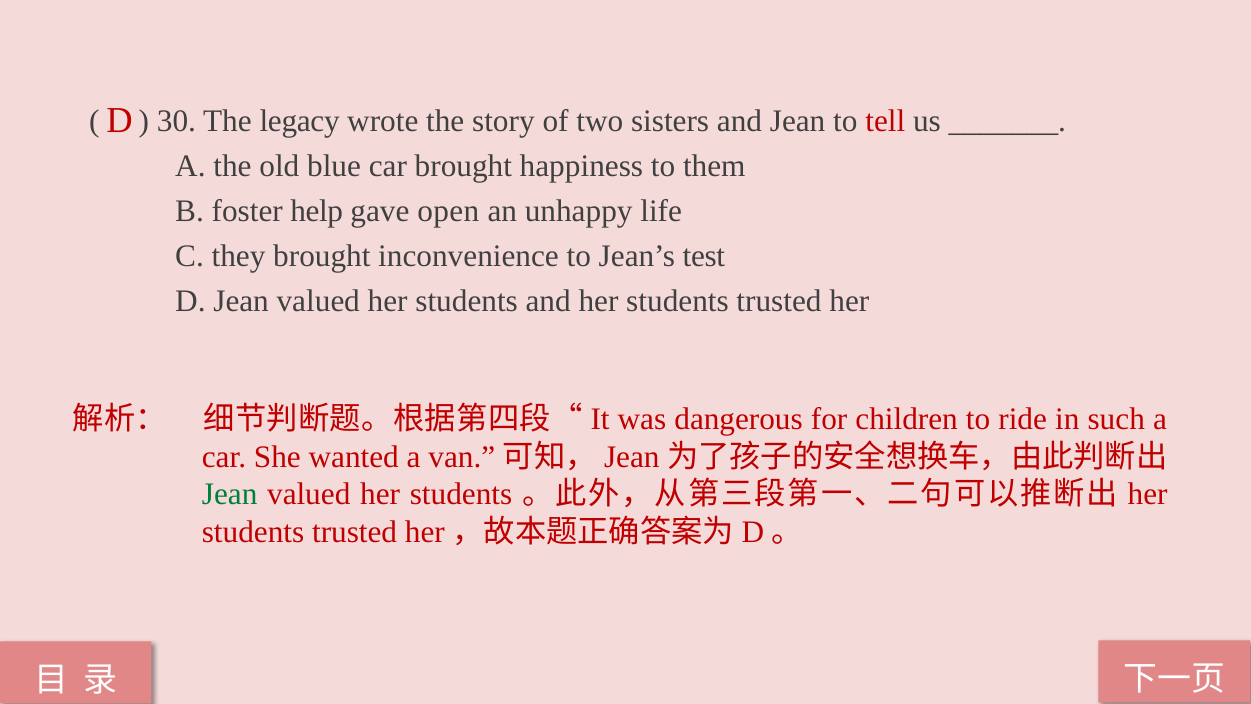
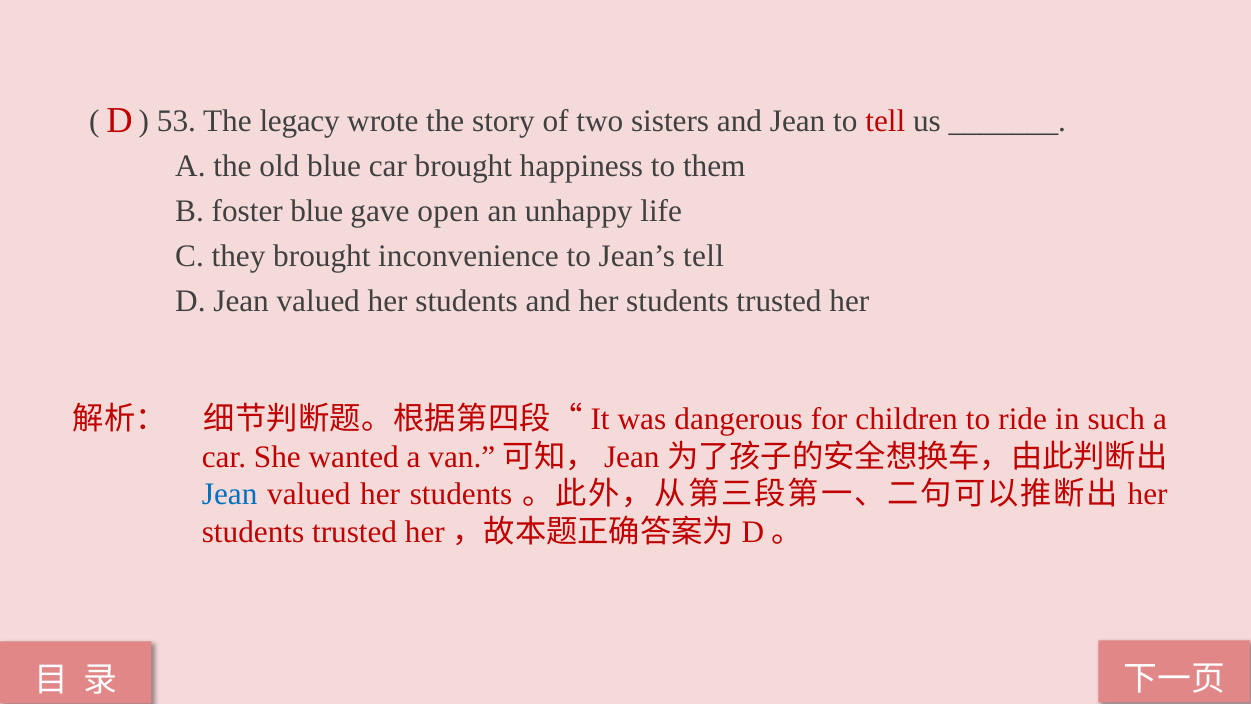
30: 30 -> 53 (176, 121)
foster help: help -> blue (317, 211)
Jean’s test: test -> tell (704, 256)
Jean colour: green -> blue (230, 494)
